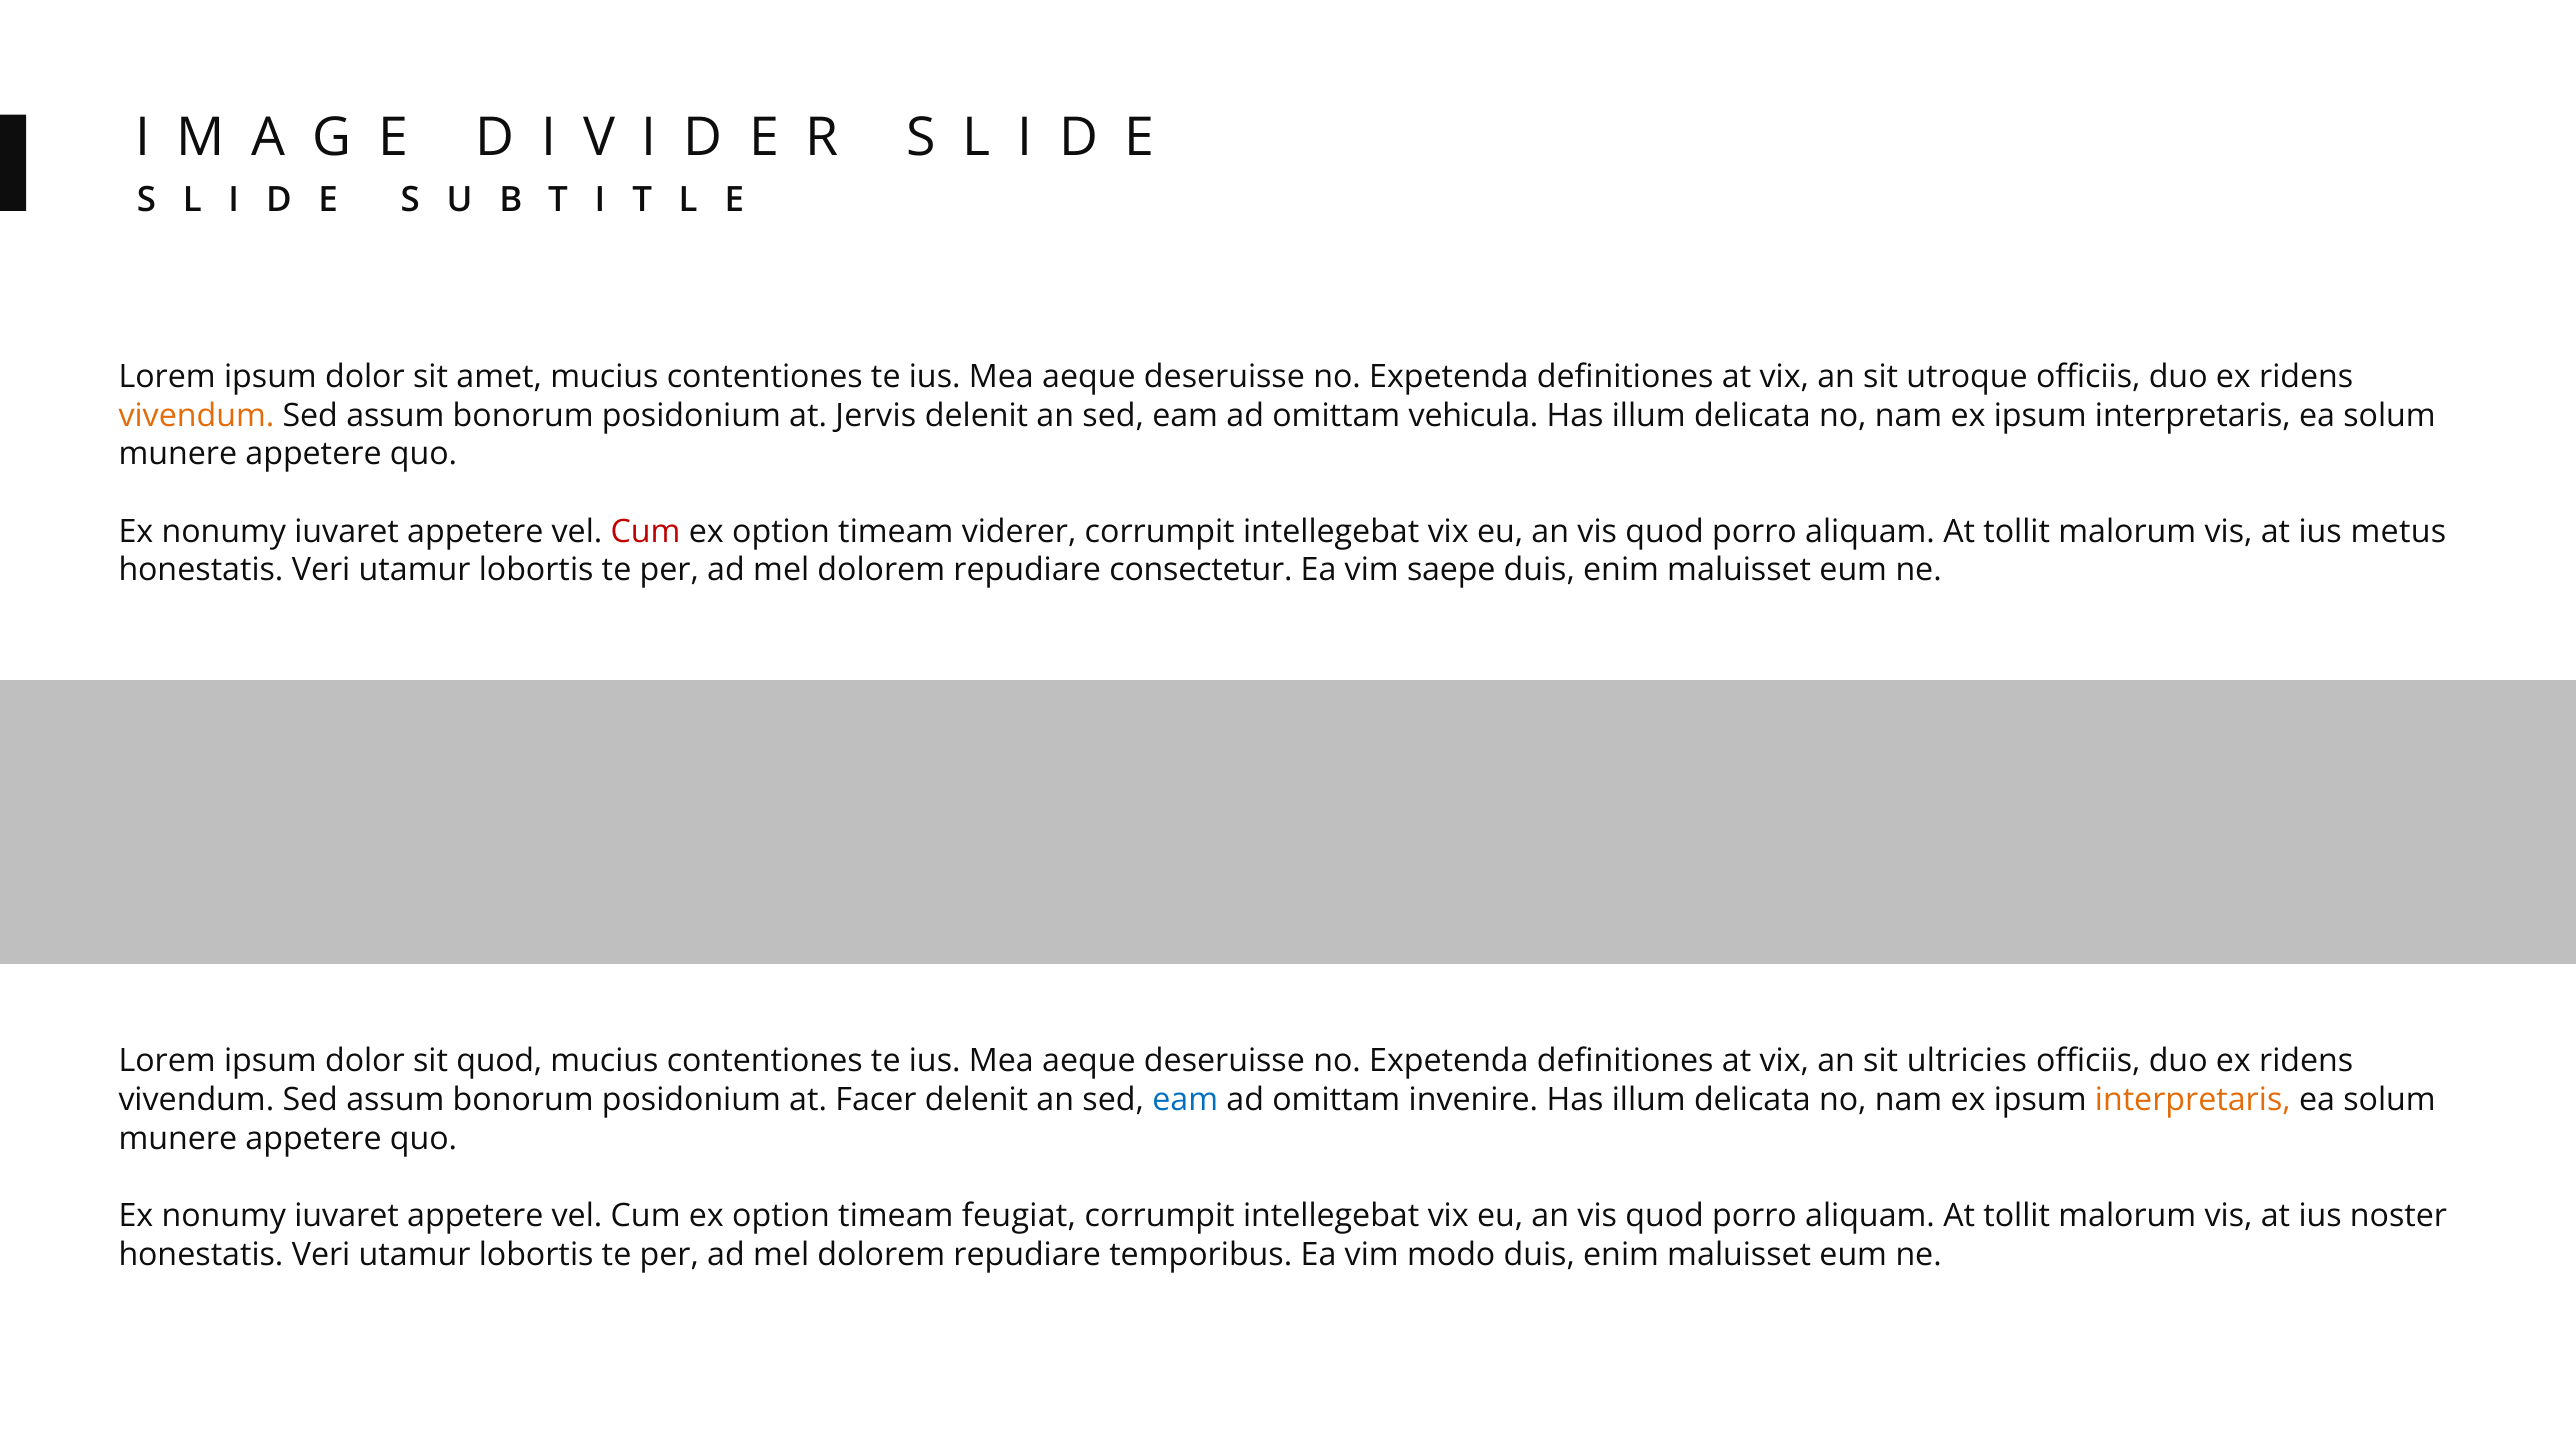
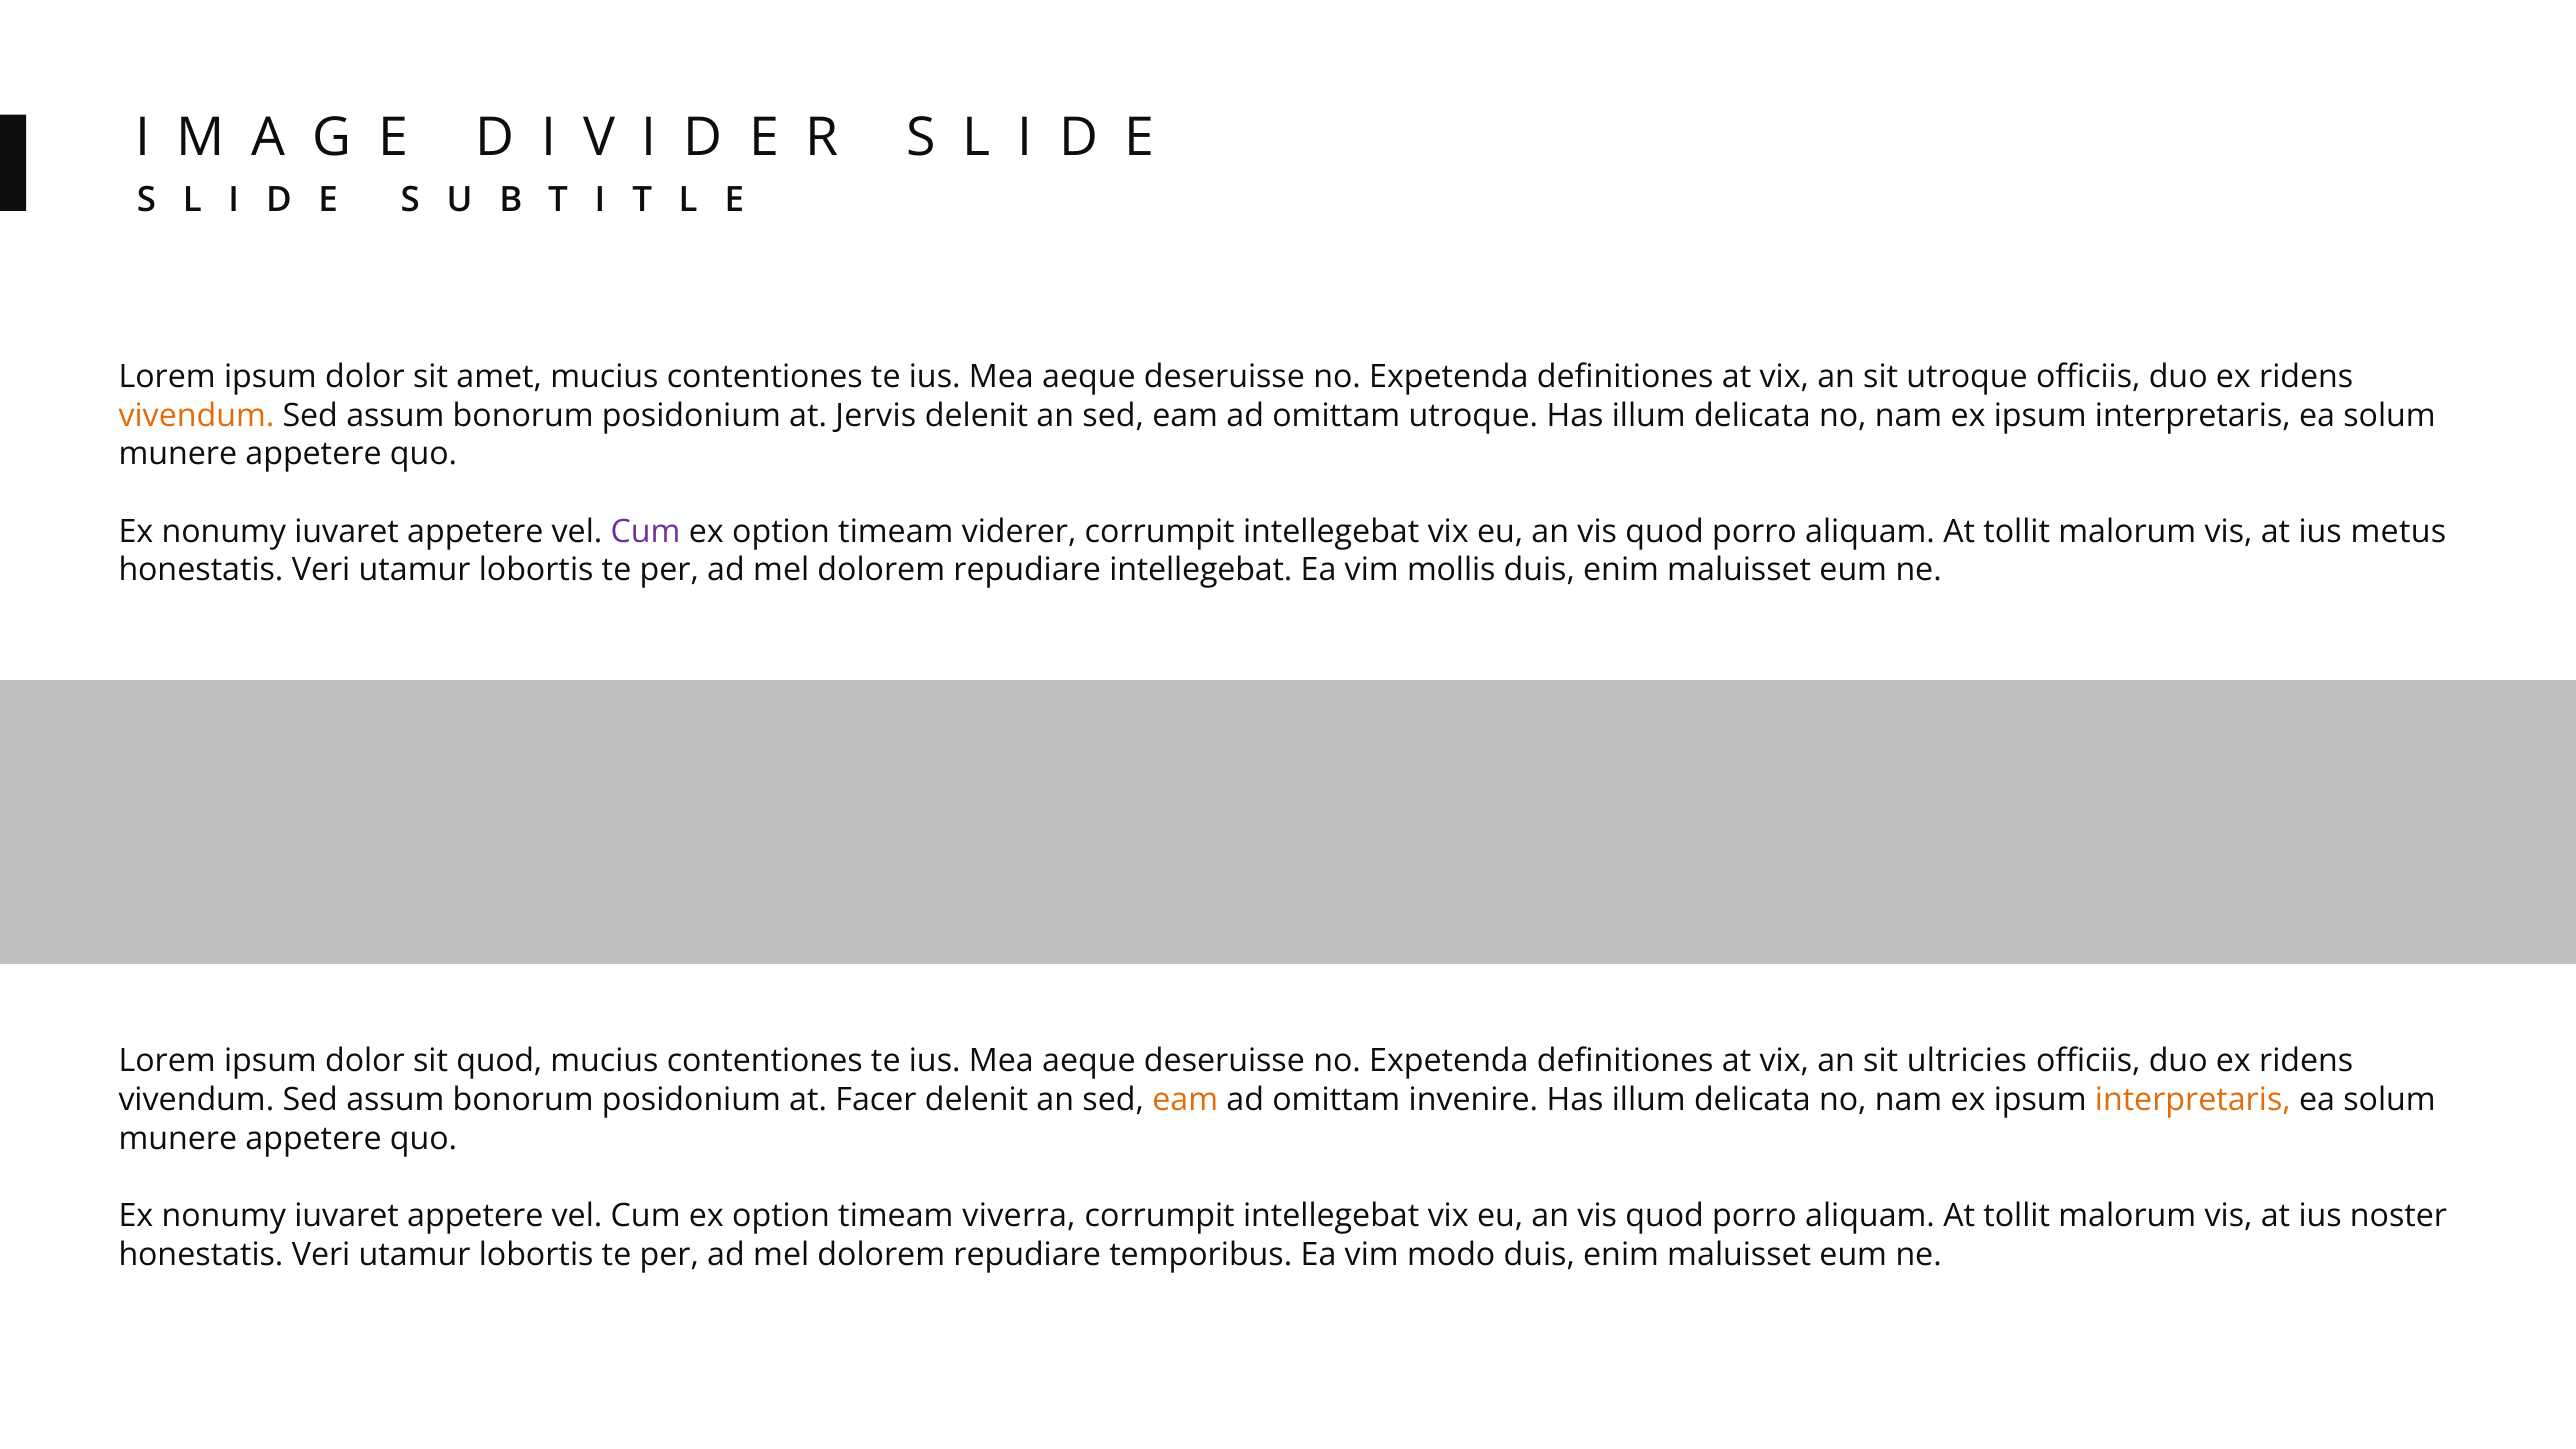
omittam vehicula: vehicula -> utroque (1473, 416)
Cum colour: red -> purple (646, 532)
repudiare consectetur: consectetur -> intellegebat (1201, 570)
saepe: saepe -> mollis (1451, 570)
eam colour: blue -> orange (1185, 1100)
feugiat: feugiat -> viverra (1019, 1216)
